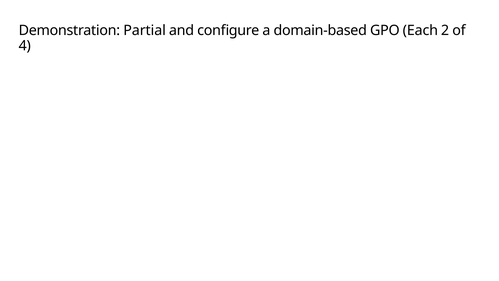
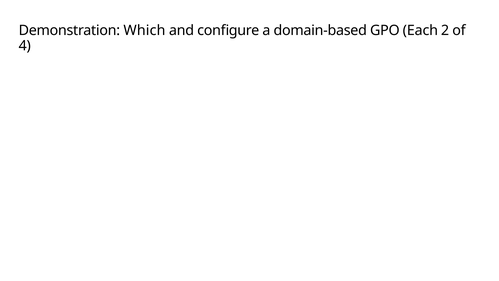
Partial: Partial -> Which (144, 30)
